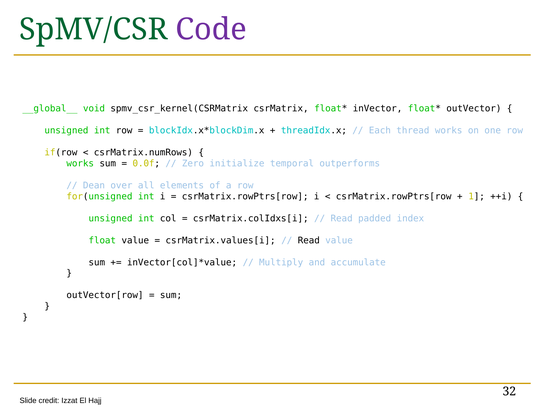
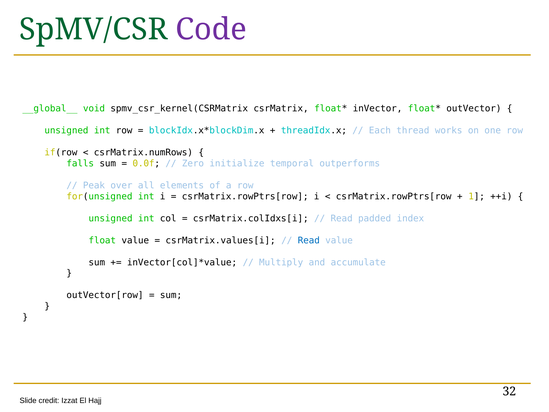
works: works -> falls (80, 163)
Dean: Dean -> Peak (94, 185)
Read colour: black -> blue (309, 240)
